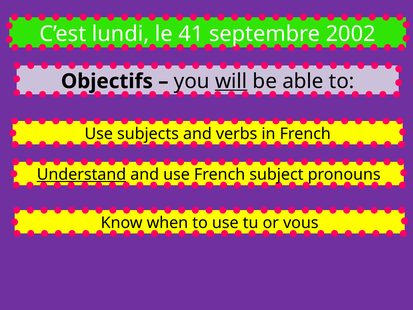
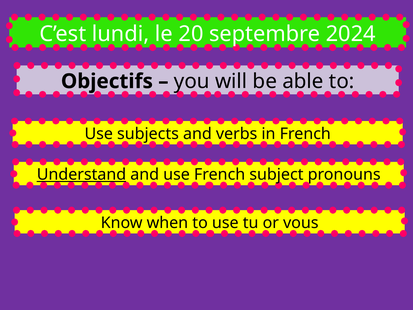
41: 41 -> 20 (191, 34)
2002: 2002 -> 2024 (351, 34)
will underline: present -> none (231, 81)
